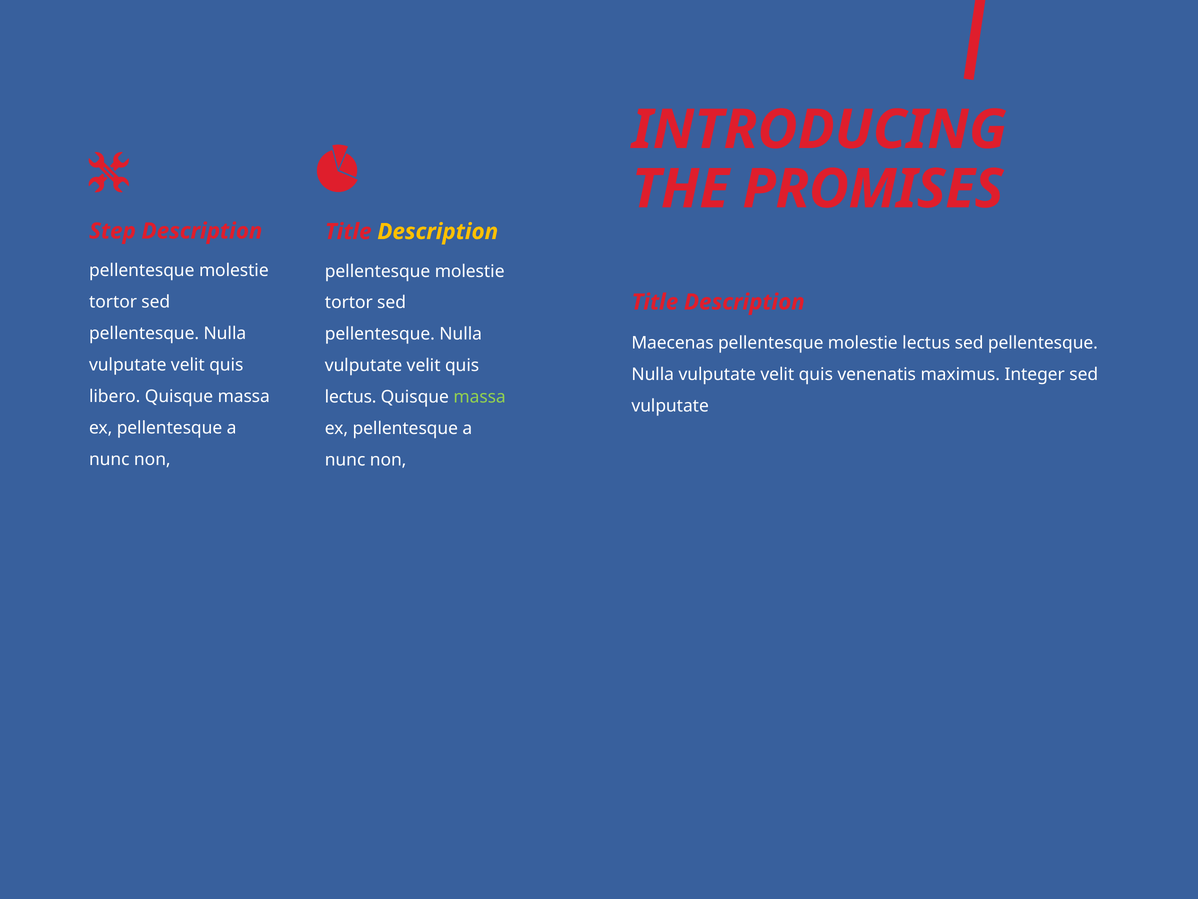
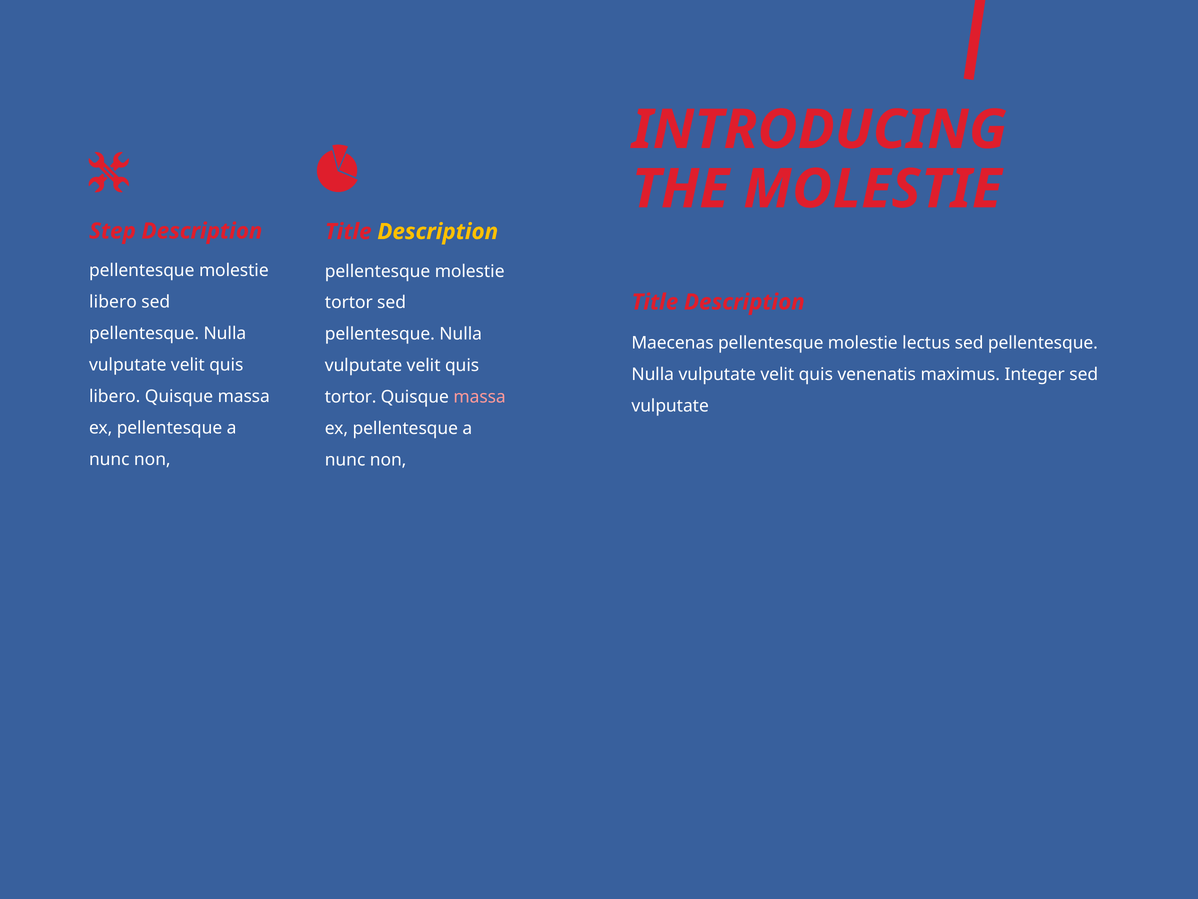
THE PROMISES: PROMISES -> MOLESTIE (873, 189)
tortor: tortor -> libero (113, 302)
lectus: lectus -> tortor (351, 397)
massa colour: light green -> pink (480, 397)
